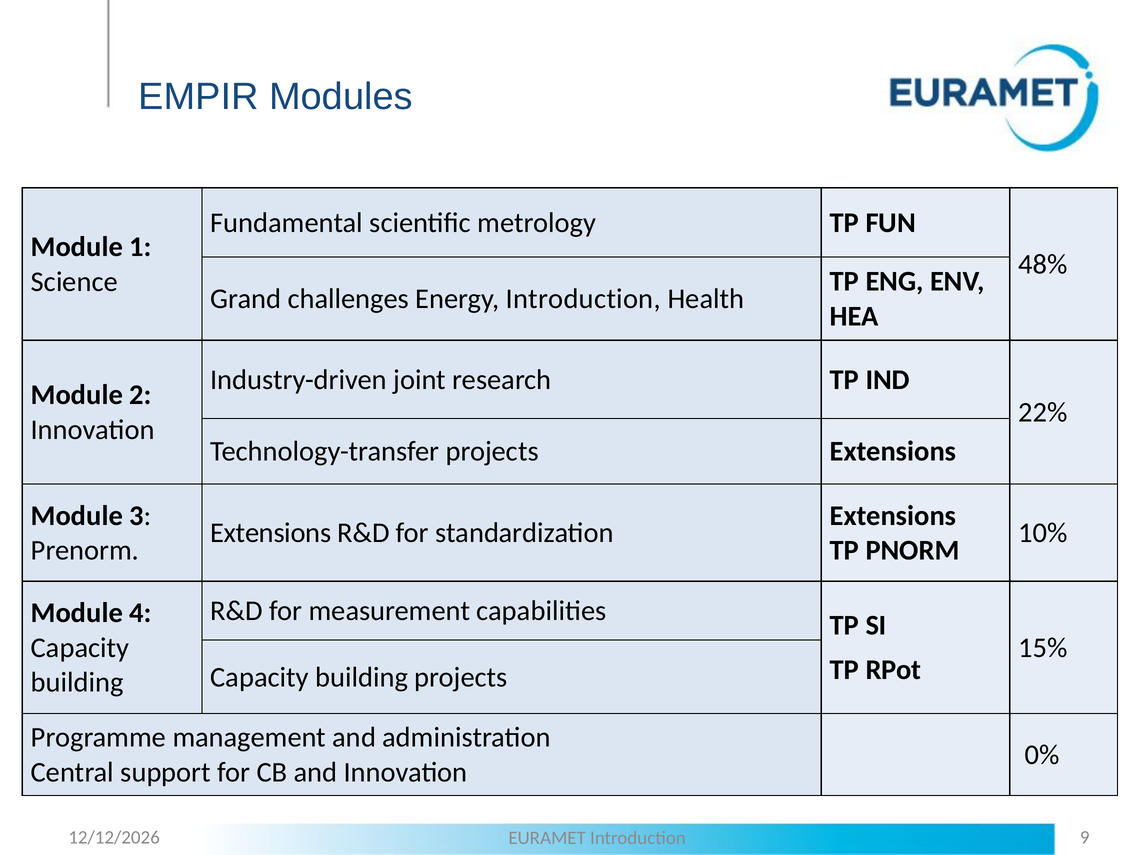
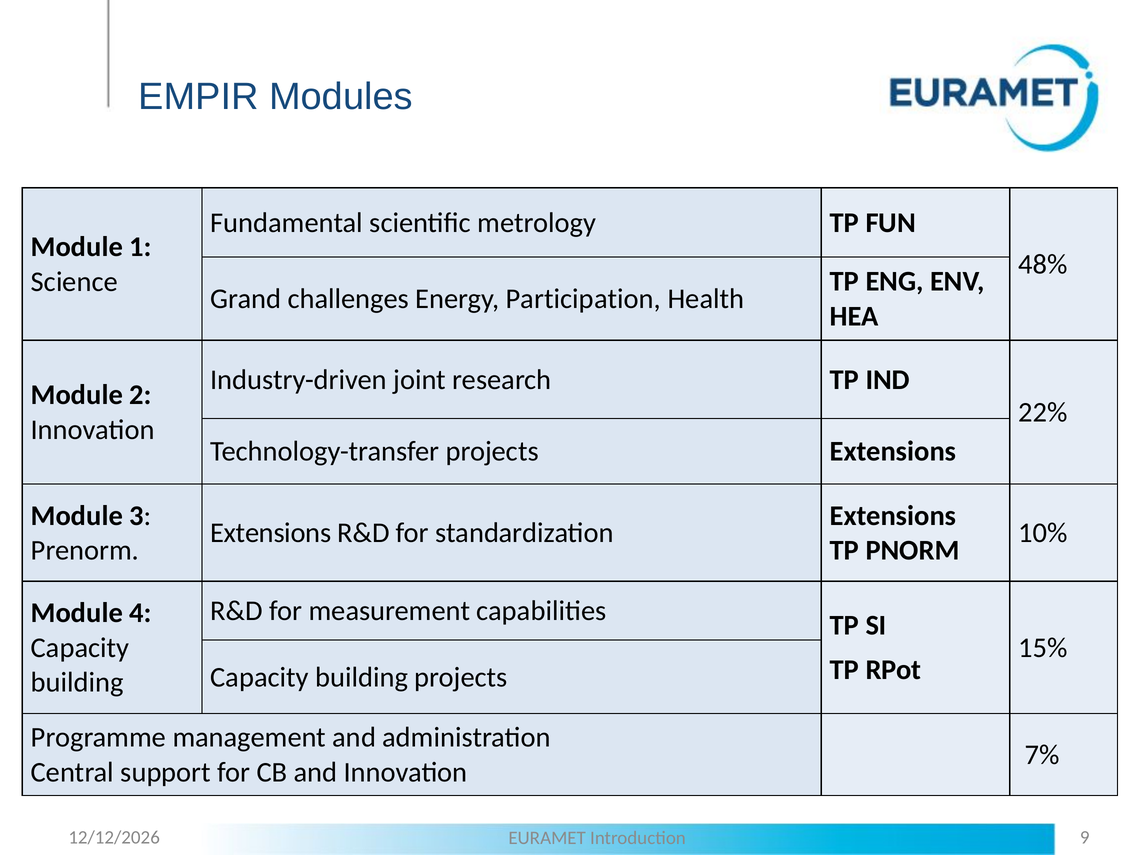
Energy Introduction: Introduction -> Participation (583, 299)
0%: 0% -> 7% (1042, 755)
